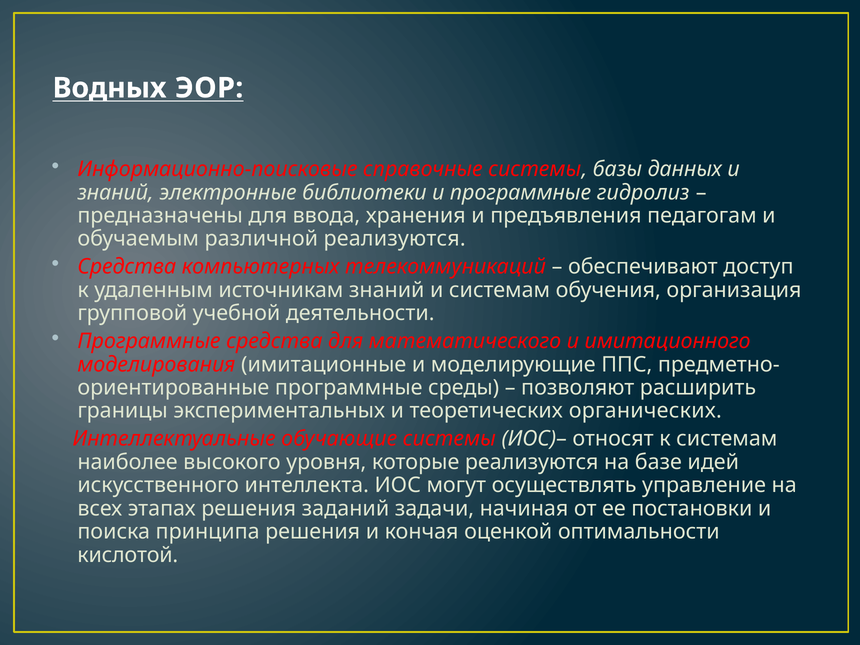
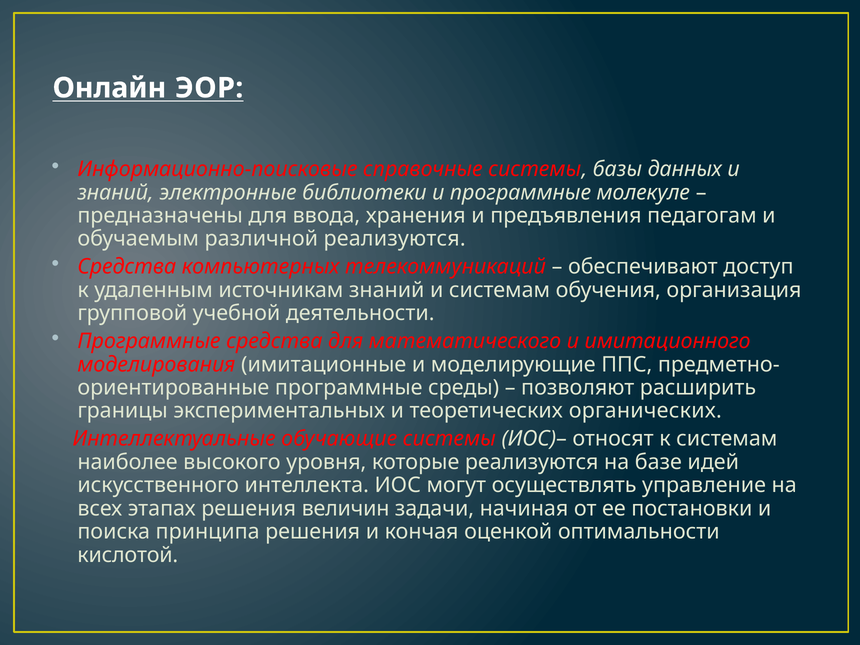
Водных: Водных -> Онлайн (109, 88)
гидролиз: гидролиз -> молекуле (643, 192)
заданий: заданий -> величин (346, 508)
